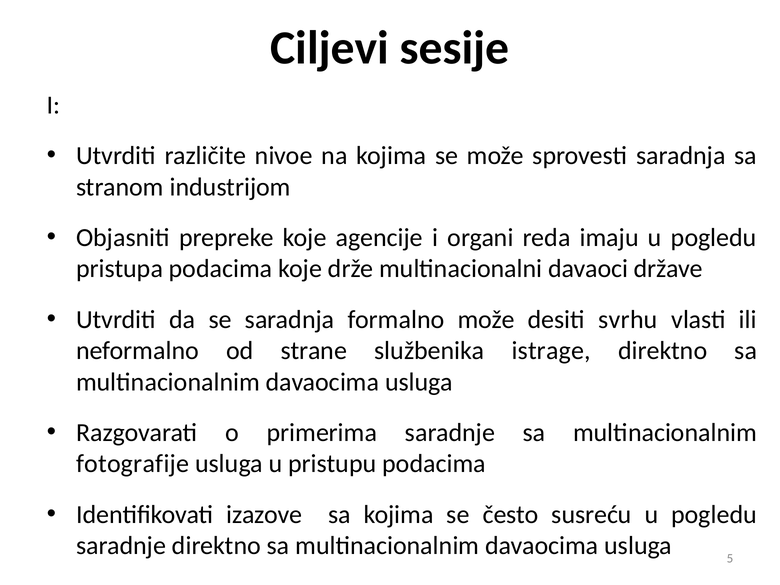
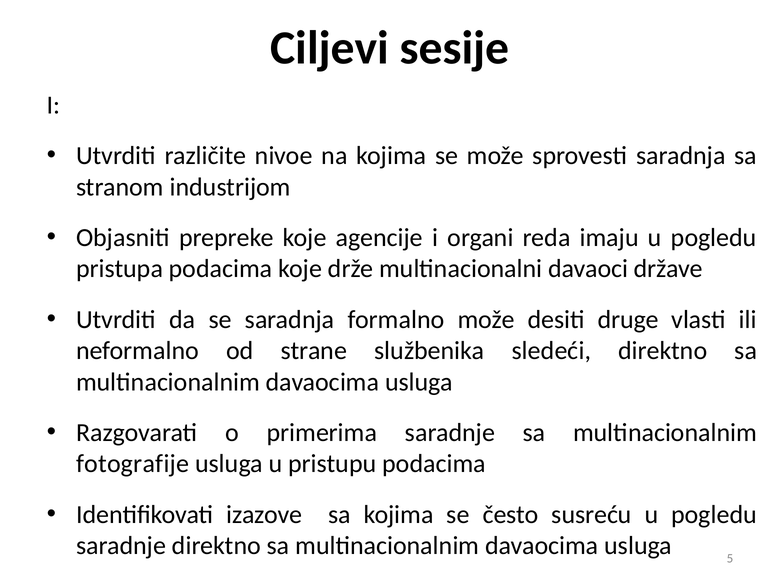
svrhu: svrhu -> druge (628, 320)
istrage: istrage -> sledeći (551, 351)
